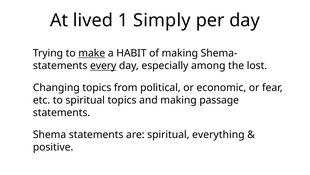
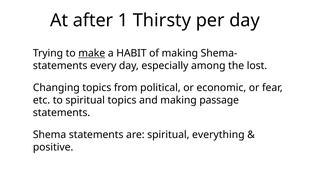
lived: lived -> after (93, 20)
Simply: Simply -> Thirsty (162, 20)
every underline: present -> none (103, 66)
